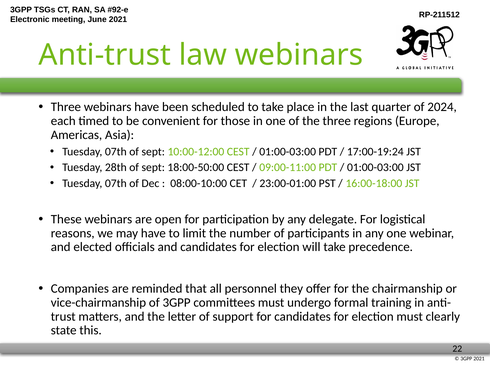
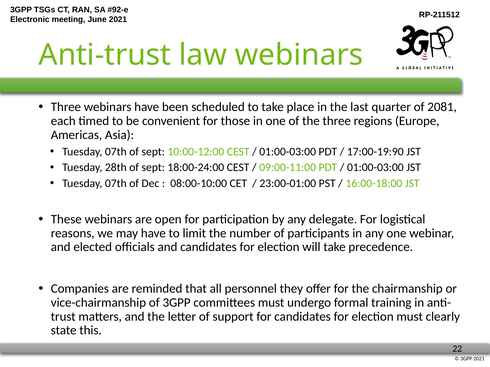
2024: 2024 -> 2081 (442, 107)
17:00-19:24: 17:00-19:24 -> 17:00-19:90 (375, 152)
18:00-50:00: 18:00-50:00 -> 18:00-24:00 (196, 168)
